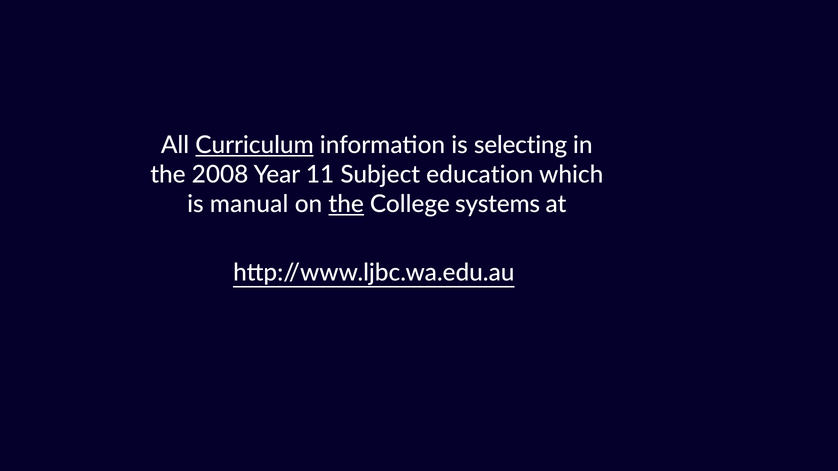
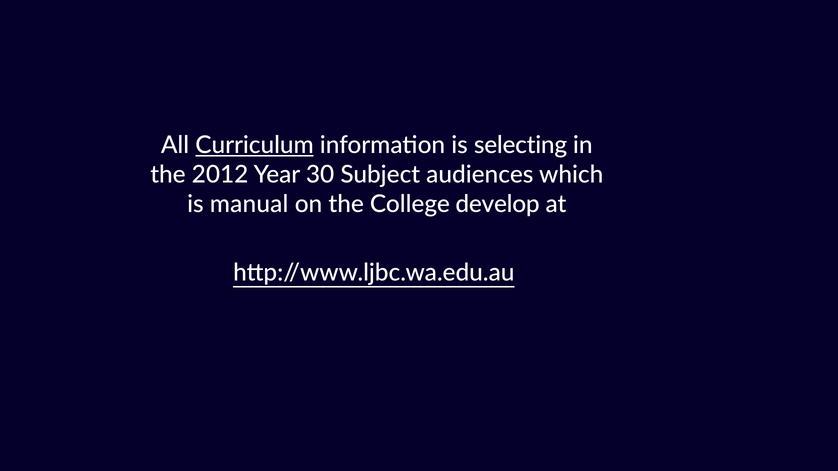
2008: 2008 -> 2012 (220, 175)
11: 11 -> 30 (320, 175)
education: education -> audiences (480, 175)
the underline: present -> none (346, 204)
systems: systems -> develop (498, 204)
